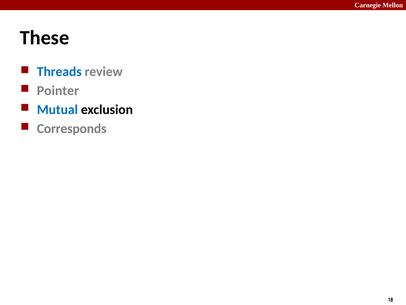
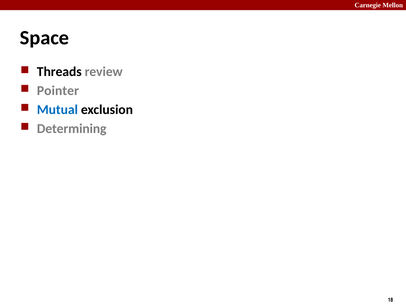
These: These -> Space (45, 38)
Threads colour: blue -> black (59, 72)
Corresponds: Corresponds -> Determining (72, 128)
